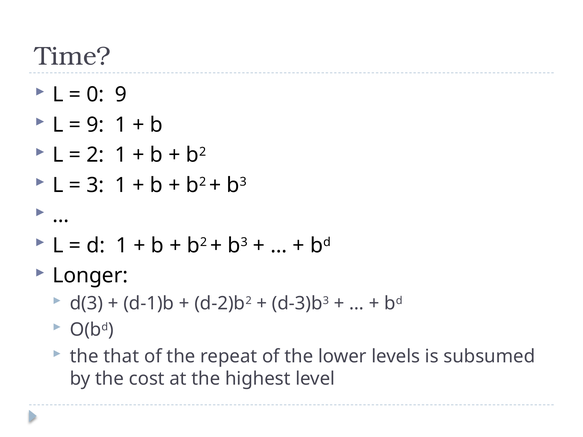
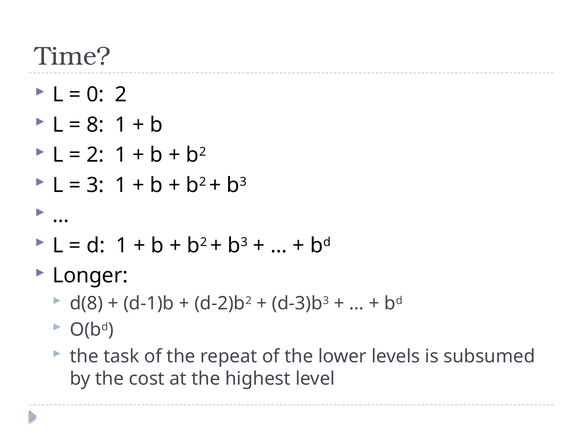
0 9: 9 -> 2 (121, 95)
9: 9 -> 8 (95, 125)
d(3: d(3 -> d(8 (86, 304)
that: that -> task (121, 356)
